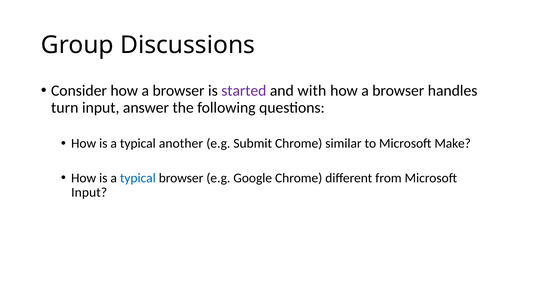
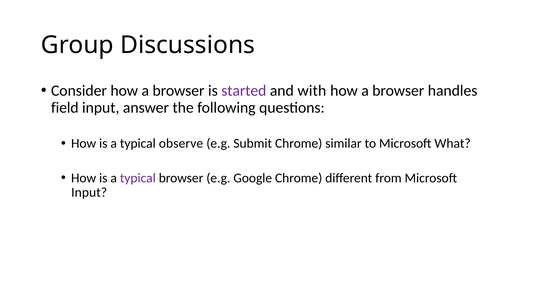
turn: turn -> field (65, 108)
another: another -> observe (181, 144)
Make: Make -> What (453, 144)
typical colour: blue -> purple (138, 178)
